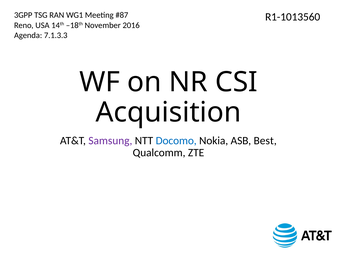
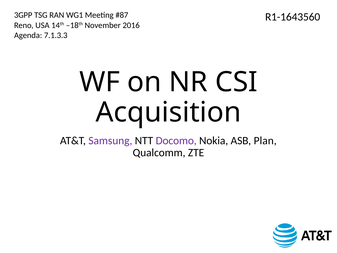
R1-1013560: R1-1013560 -> R1-1643560 (293, 17)
Docomo colour: blue -> purple (176, 140)
Best: Best -> Plan (265, 140)
